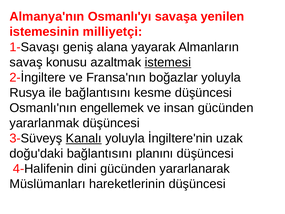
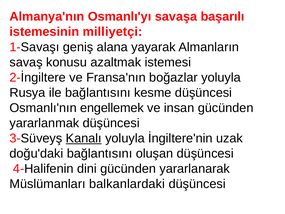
yenilen: yenilen -> başarılı (223, 17)
istemesi underline: present -> none (168, 62)
planını: planını -> oluşan (155, 153)
hareketlerinin: hareketlerinin -> balkanlardaki (127, 184)
